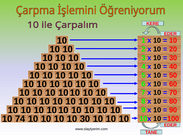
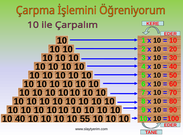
74: 74 -> 40 (20, 118)
30: 30 -> 55 (85, 118)
